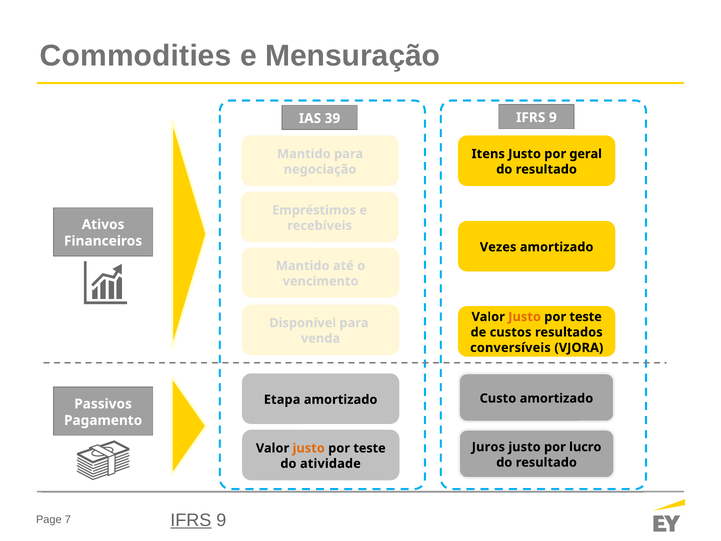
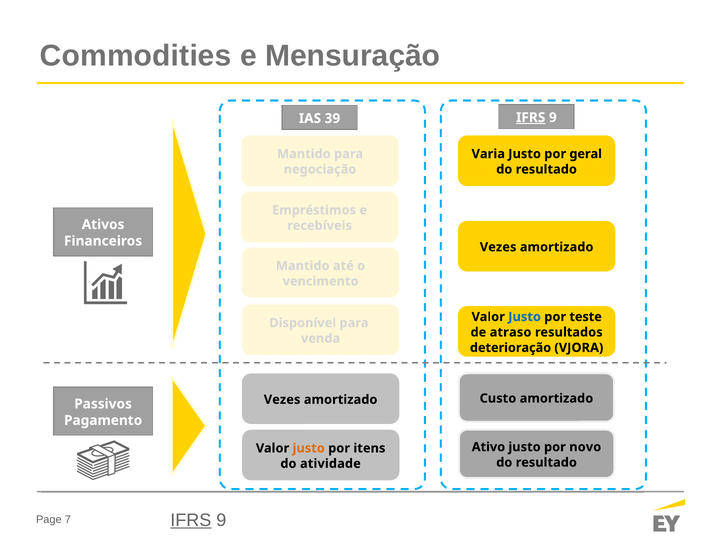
IFRS underline: none -> present (531, 117)
Itens: Itens -> Varia (488, 154)
Justo colour: orange -> blue (525, 317)
custos: custos -> atraso (511, 332)
conversíveis: conversíveis -> deterioração (511, 348)
Etapa: Etapa -> Vezes (282, 399)
Juros: Juros -> Ativo (488, 447)
lucro: lucro -> novo (585, 447)
teste: teste -> itens (369, 448)
